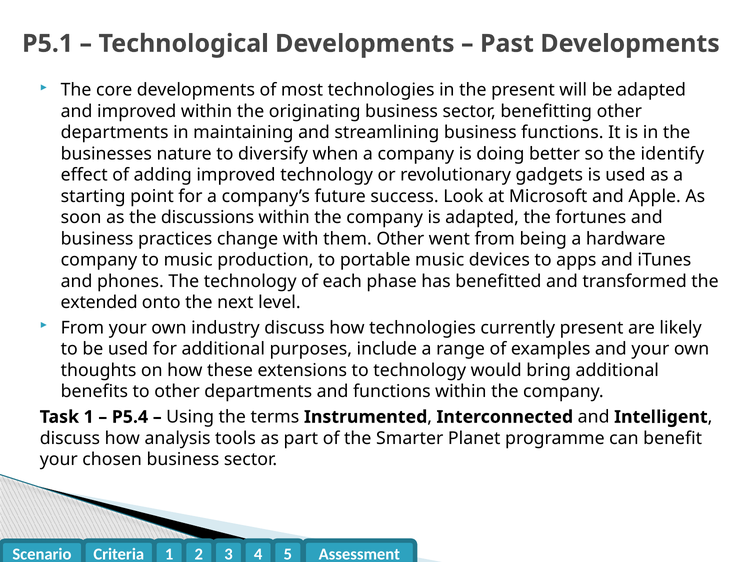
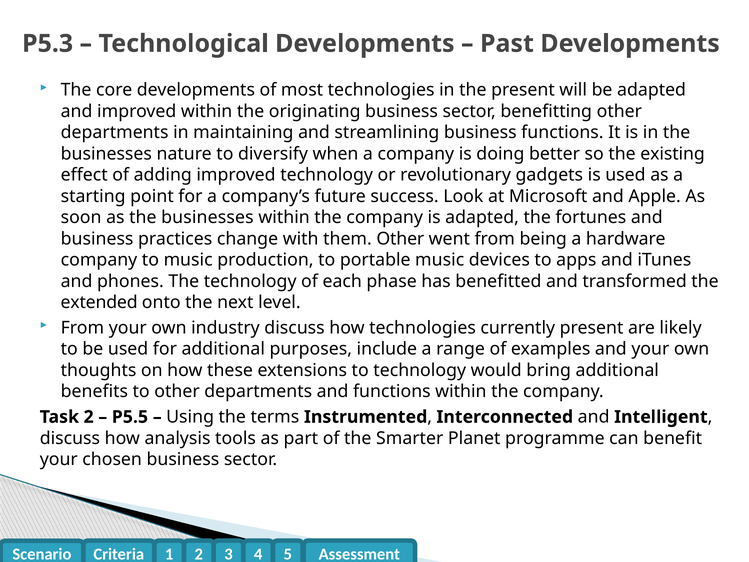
P5.1: P5.1 -> P5.3 (48, 44)
identify: identify -> existing (673, 154)
as the discussions: discussions -> businesses (207, 217)
Task 1: 1 -> 2 (89, 417)
P5.4: P5.4 -> P5.5 (130, 417)
